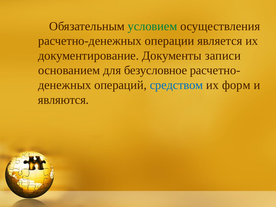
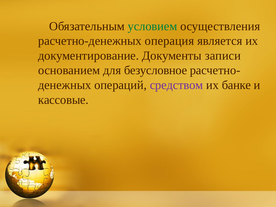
операции: операции -> операция (169, 41)
средством colour: blue -> purple (176, 85)
форм: форм -> банке (236, 85)
являются: являются -> кассовые (63, 100)
